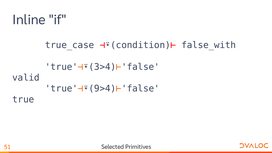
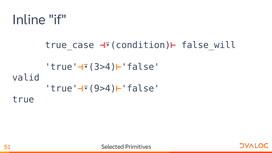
false_with: false_with -> false_will (209, 45)
